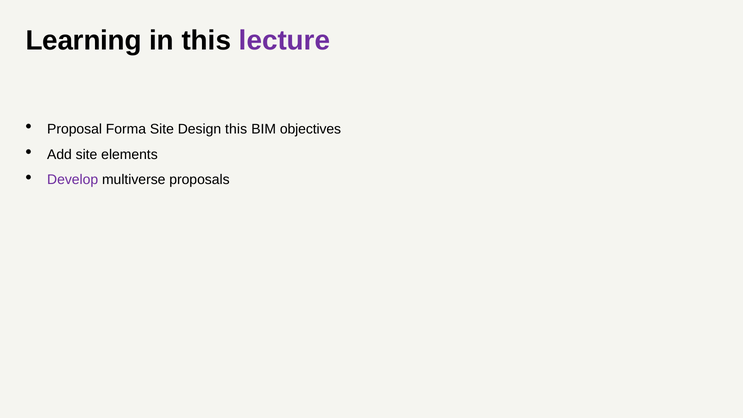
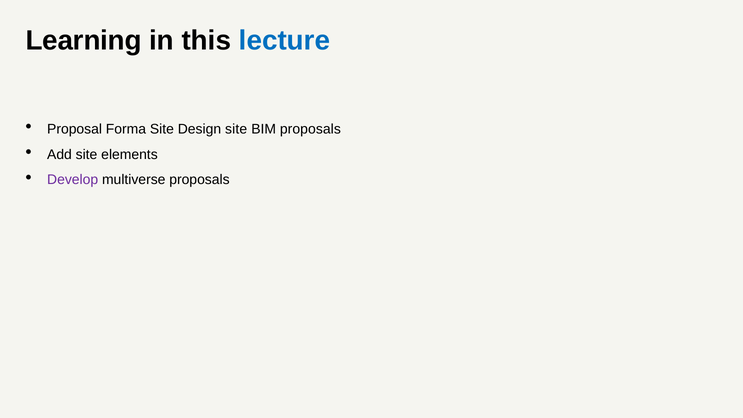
lecture colour: purple -> blue (285, 41)
Design this: this -> site (236, 129)
BIM objectives: objectives -> proposals (310, 129)
